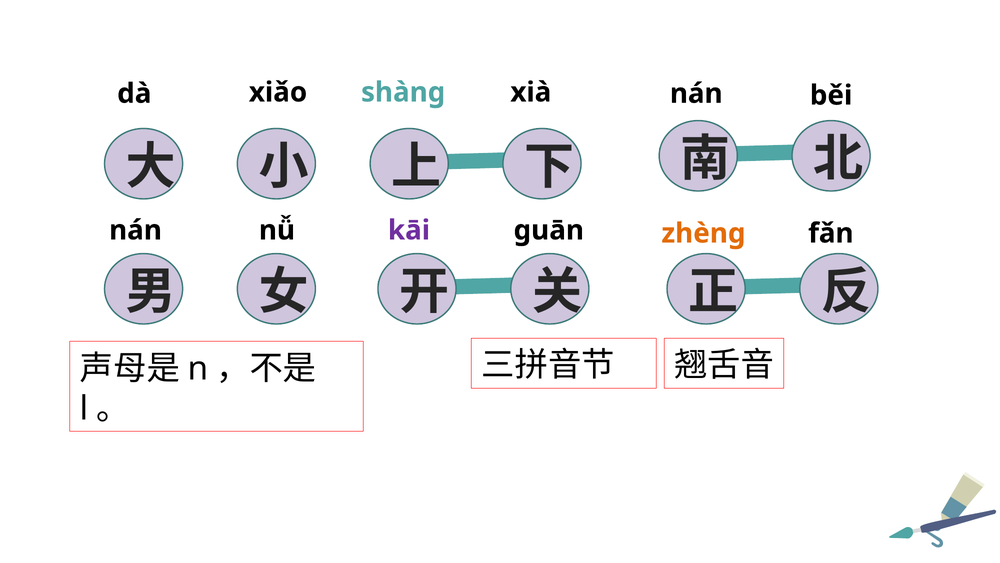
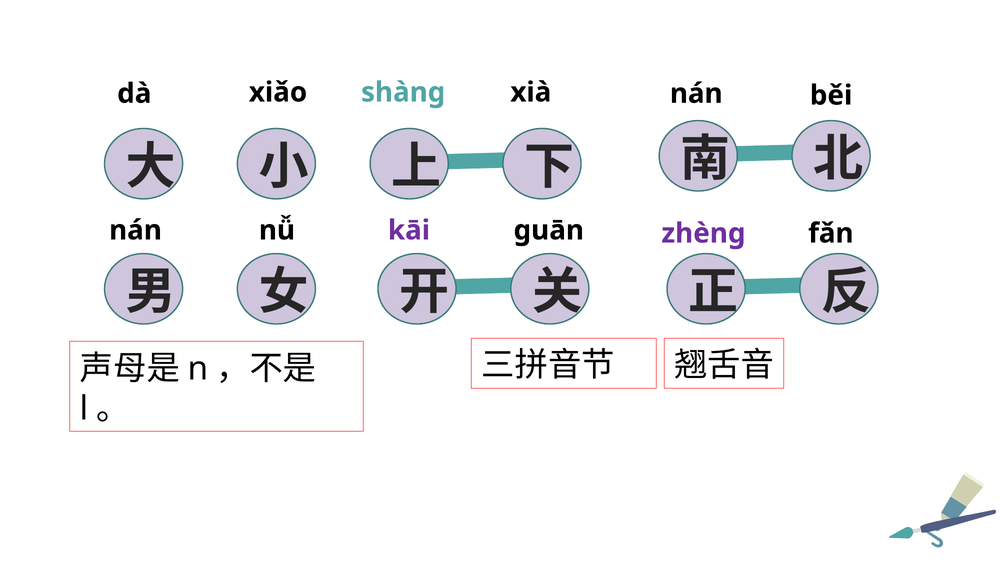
zhèng colour: orange -> purple (703, 233)
